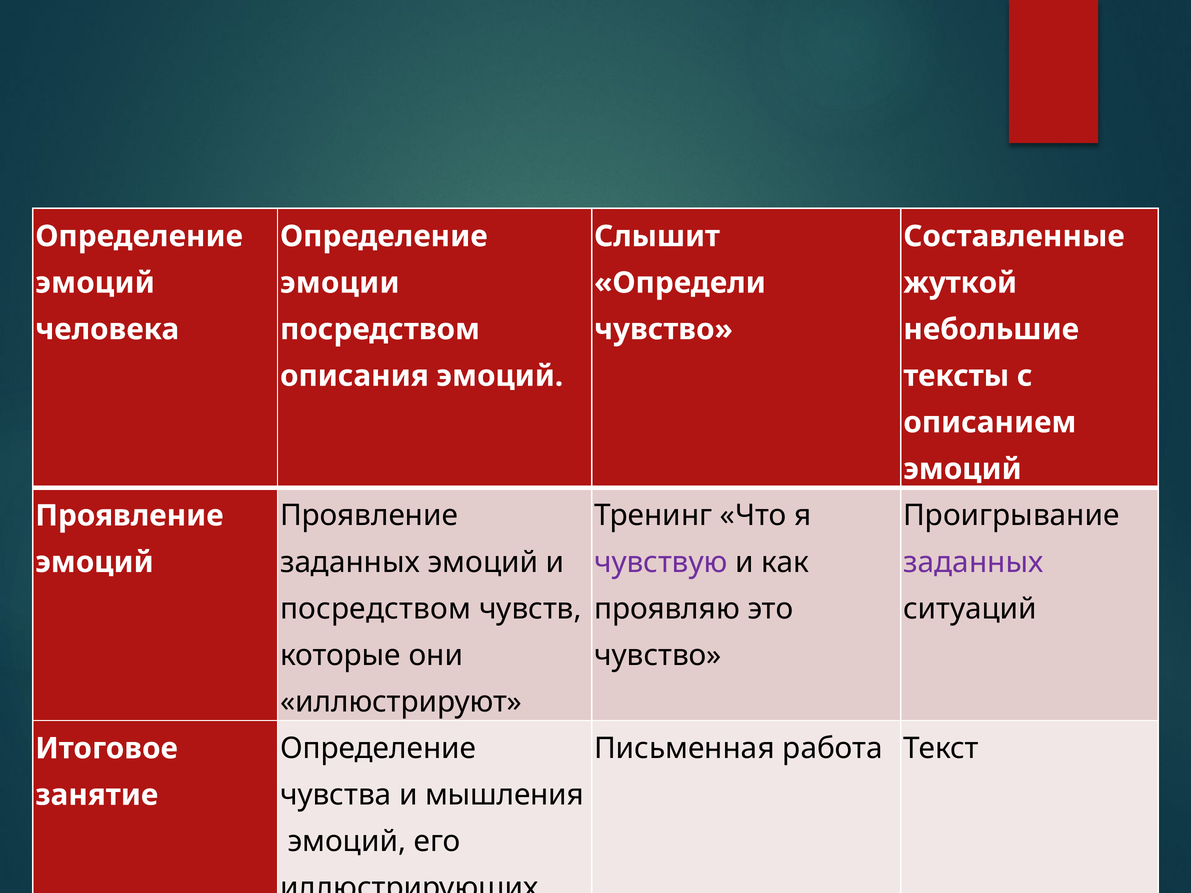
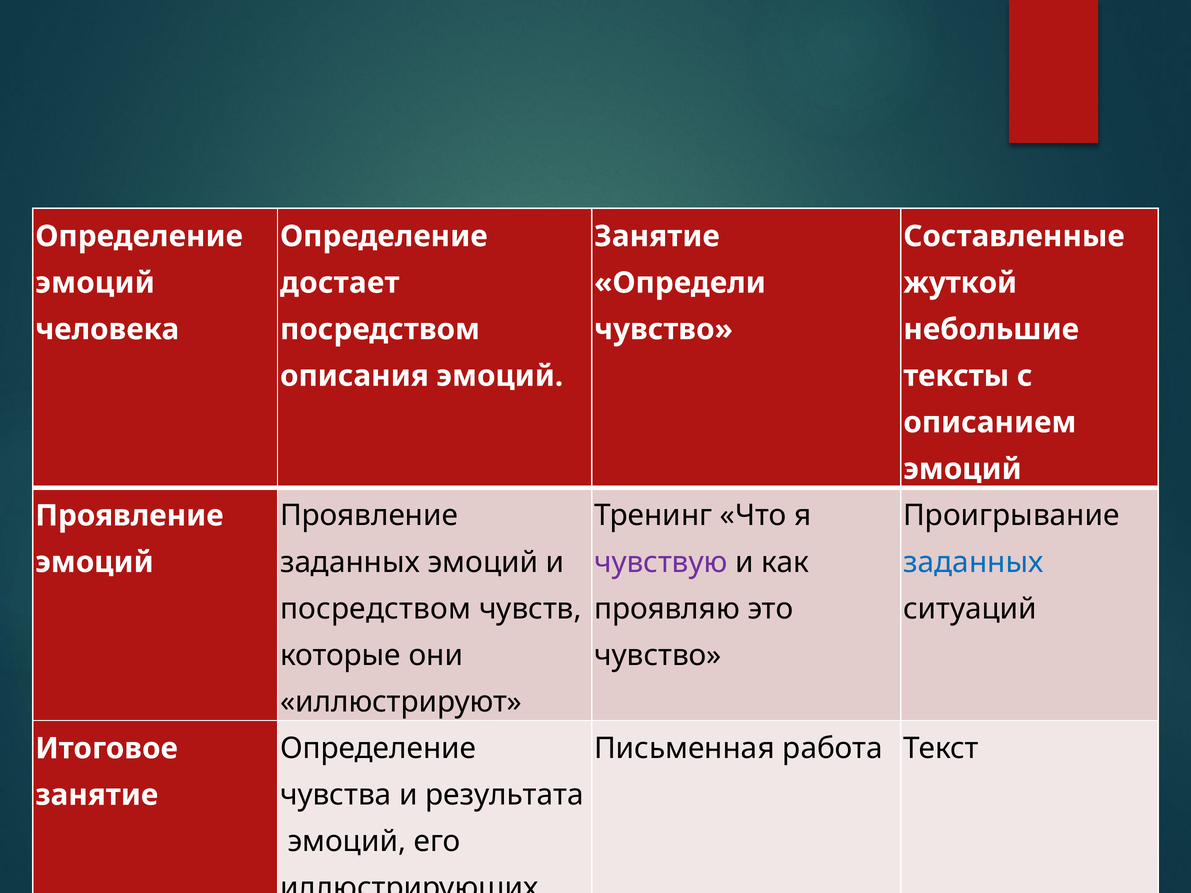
Слышит: Слышит -> Занятие (657, 236)
эмоции: эмоции -> достает (340, 283)
заданных colour: purple -> blue (973, 562)
мышления: мышления -> результата (504, 795)
